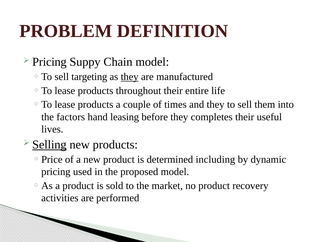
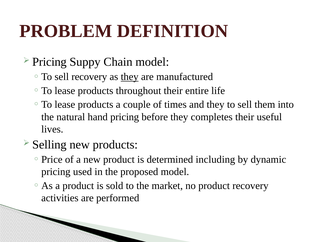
sell targeting: targeting -> recovery (89, 77)
factors: factors -> natural (71, 117)
hand leasing: leasing -> pricing (125, 117)
Selling underline: present -> none (49, 145)
